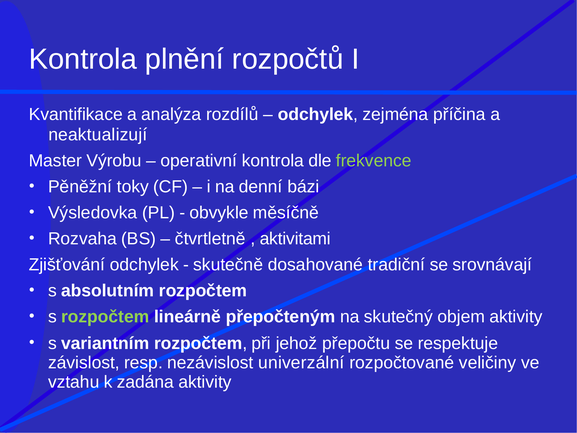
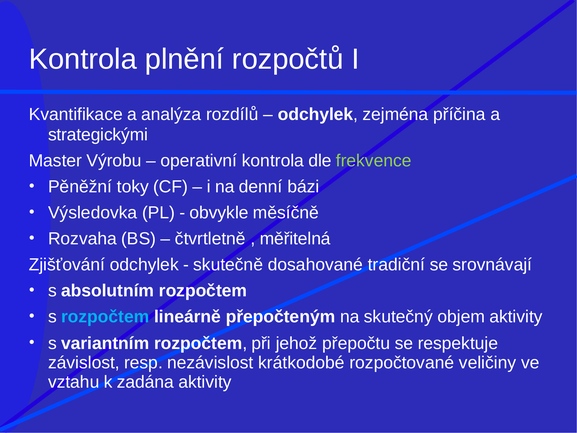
neaktualizují: neaktualizují -> strategickými (98, 135)
aktivitami: aktivitami -> měřitelná (295, 239)
rozpočtem colour: light green -> light blue (105, 317)
univerzální: univerzální -> krátkodobé (301, 363)
